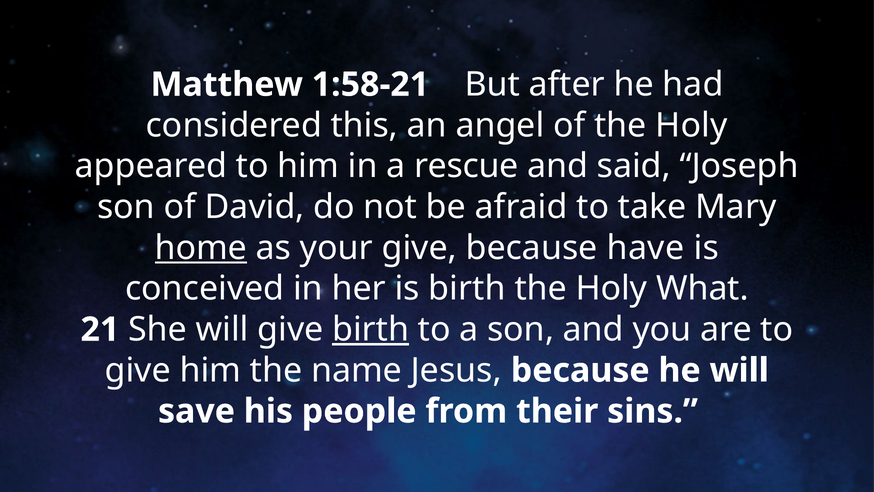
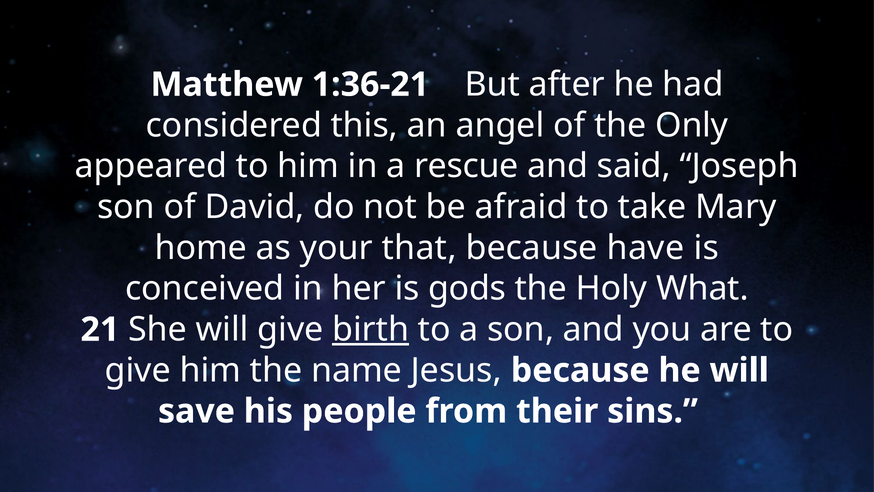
1:58-21: 1:58-21 -> 1:36-21 (370, 85)
of the Holy: Holy -> Only (692, 125)
home underline: present -> none (201, 248)
your give: give -> that (419, 248)
is birth: birth -> gods (467, 289)
